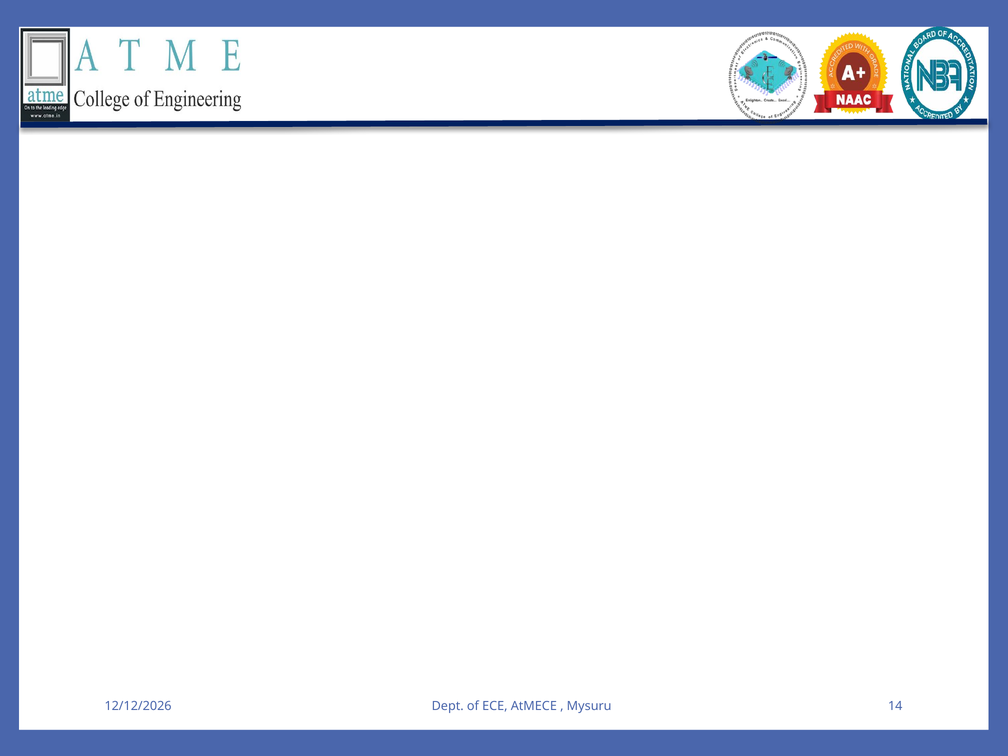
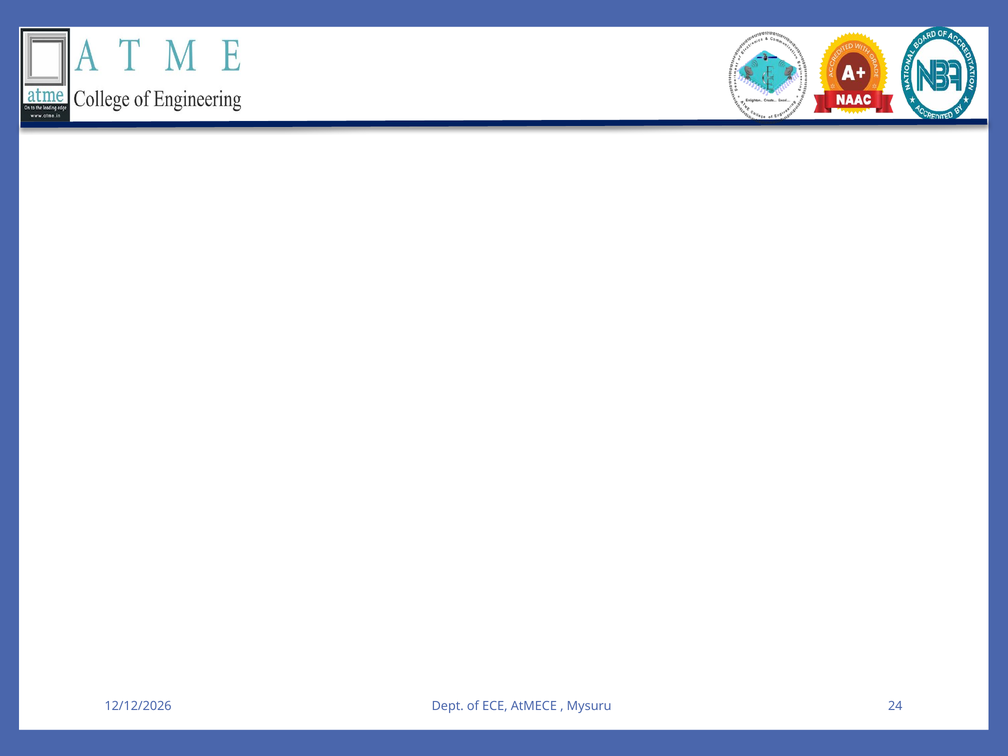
14: 14 -> 24 (895, 706)
